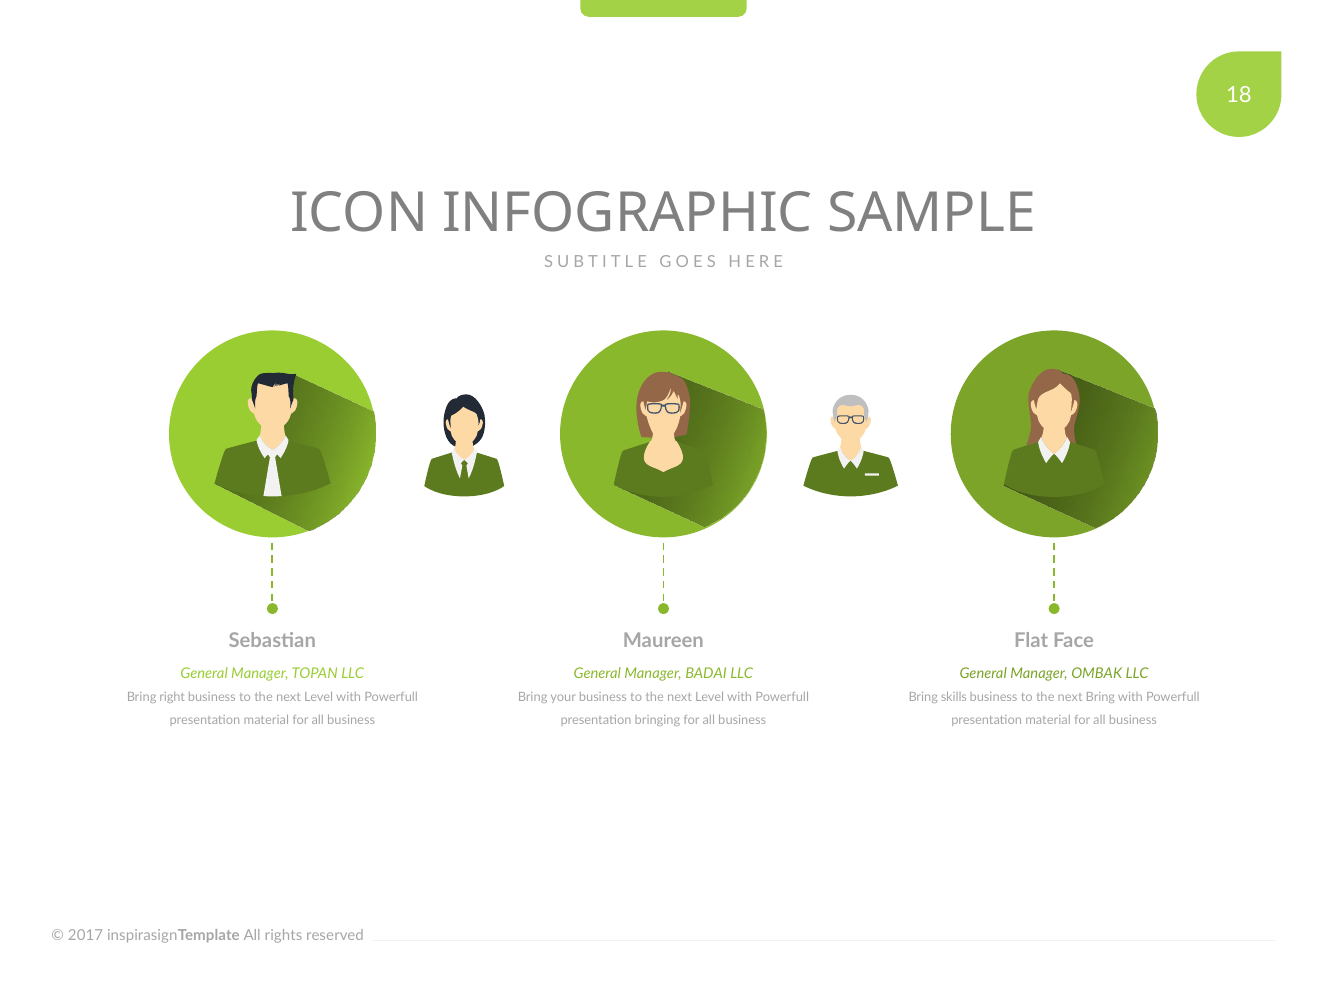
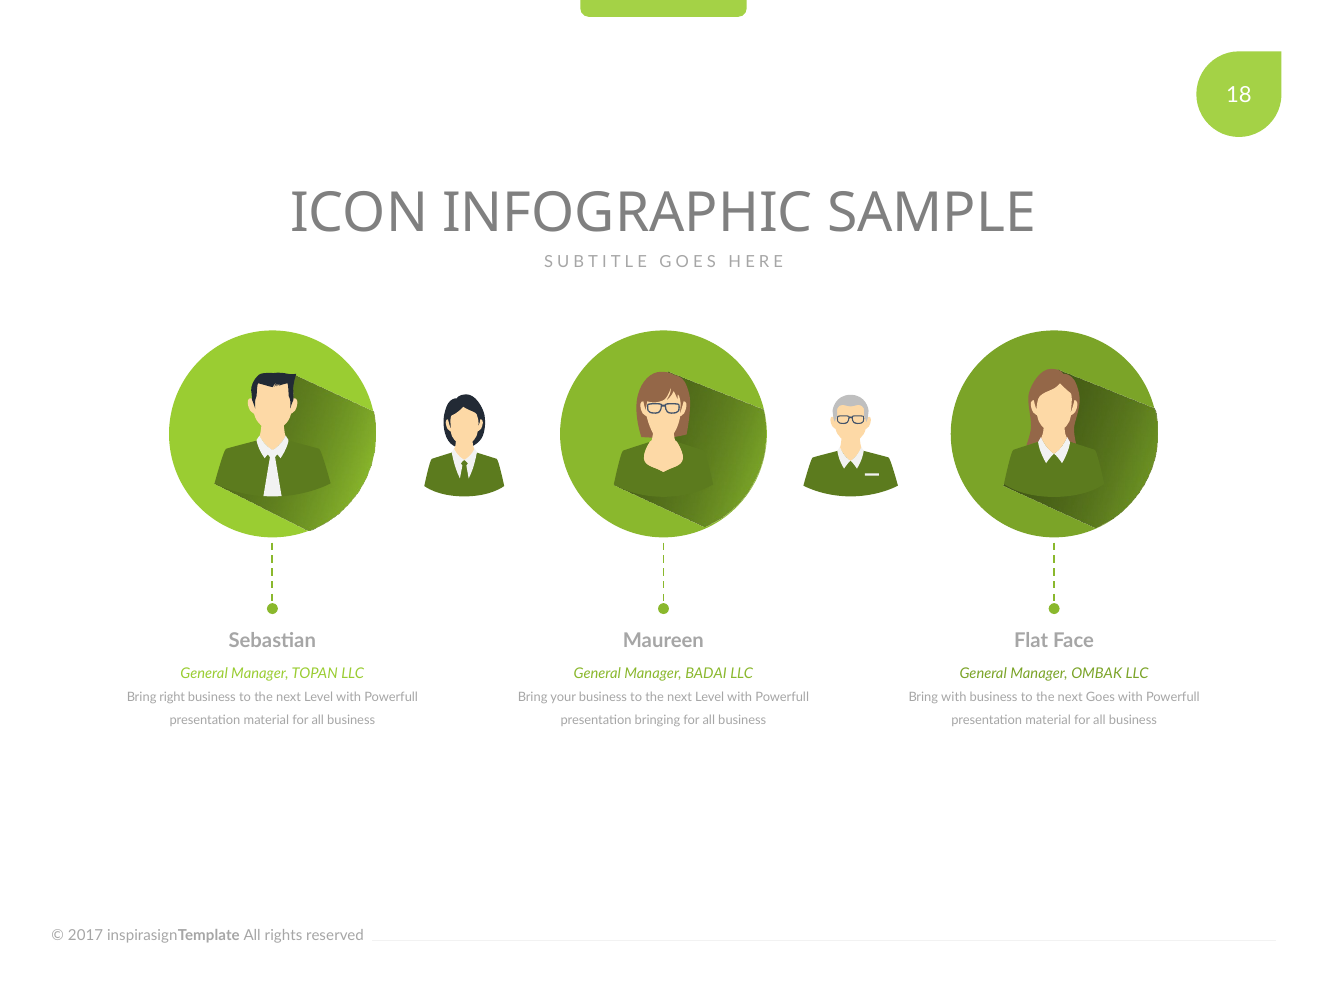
Bring skills: skills -> with (954, 697)
next Bring: Bring -> Goes (1100, 697)
